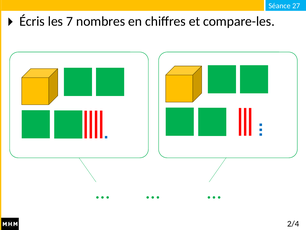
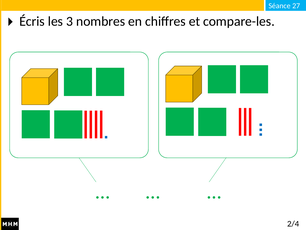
7: 7 -> 3 (70, 21)
